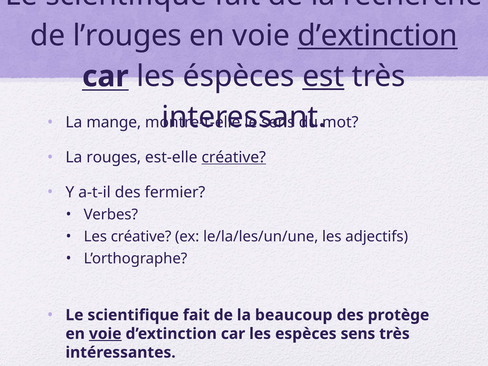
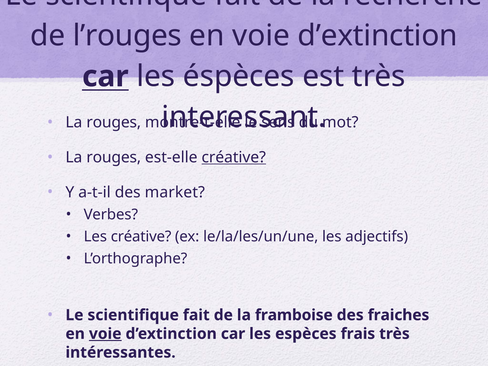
d’extinction underline: present -> none (378, 36)
est underline: present -> none (323, 76)
mange: mange -> rouges (114, 122)
fermier: fermier -> market (175, 192)
beaucoup: beaucoup -> framboise (294, 315)
protège: protège -> fraiches (399, 315)
espèces sens: sens -> frais (358, 334)
